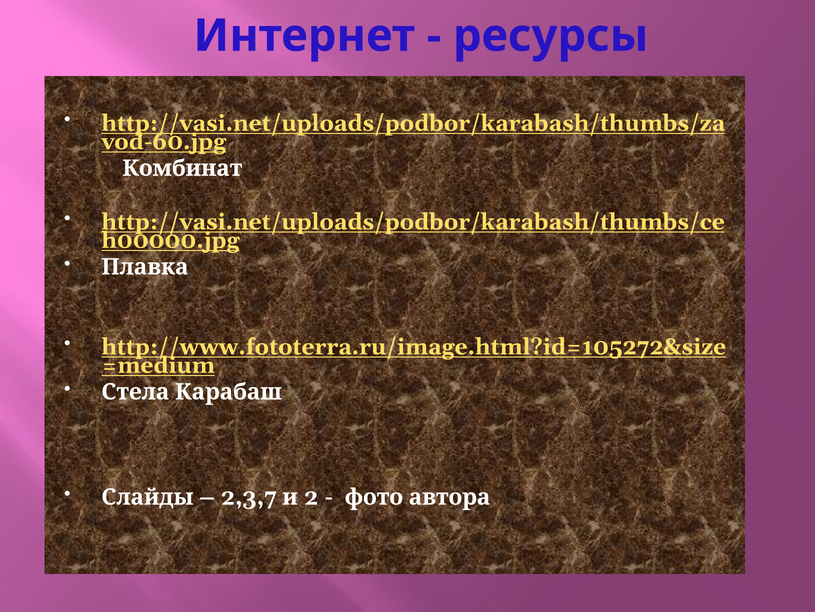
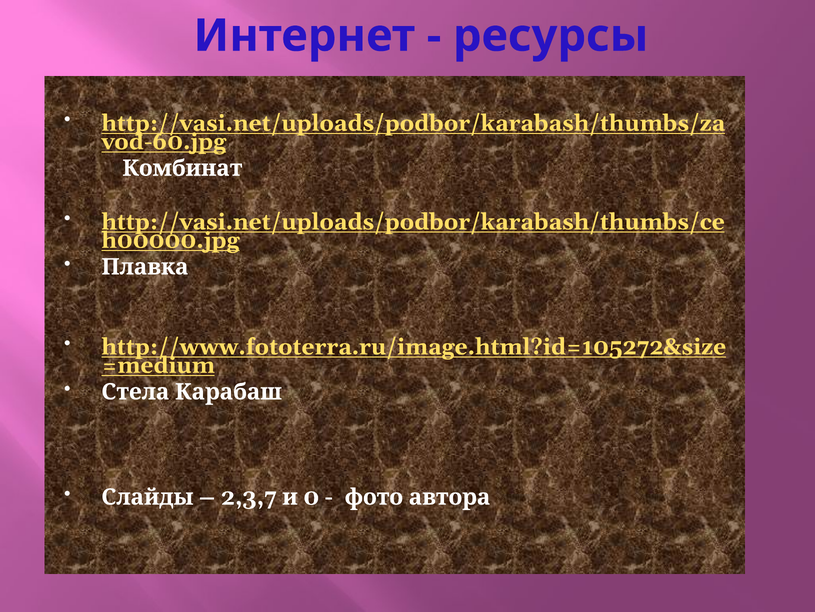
2: 2 -> 0 (311, 497)
